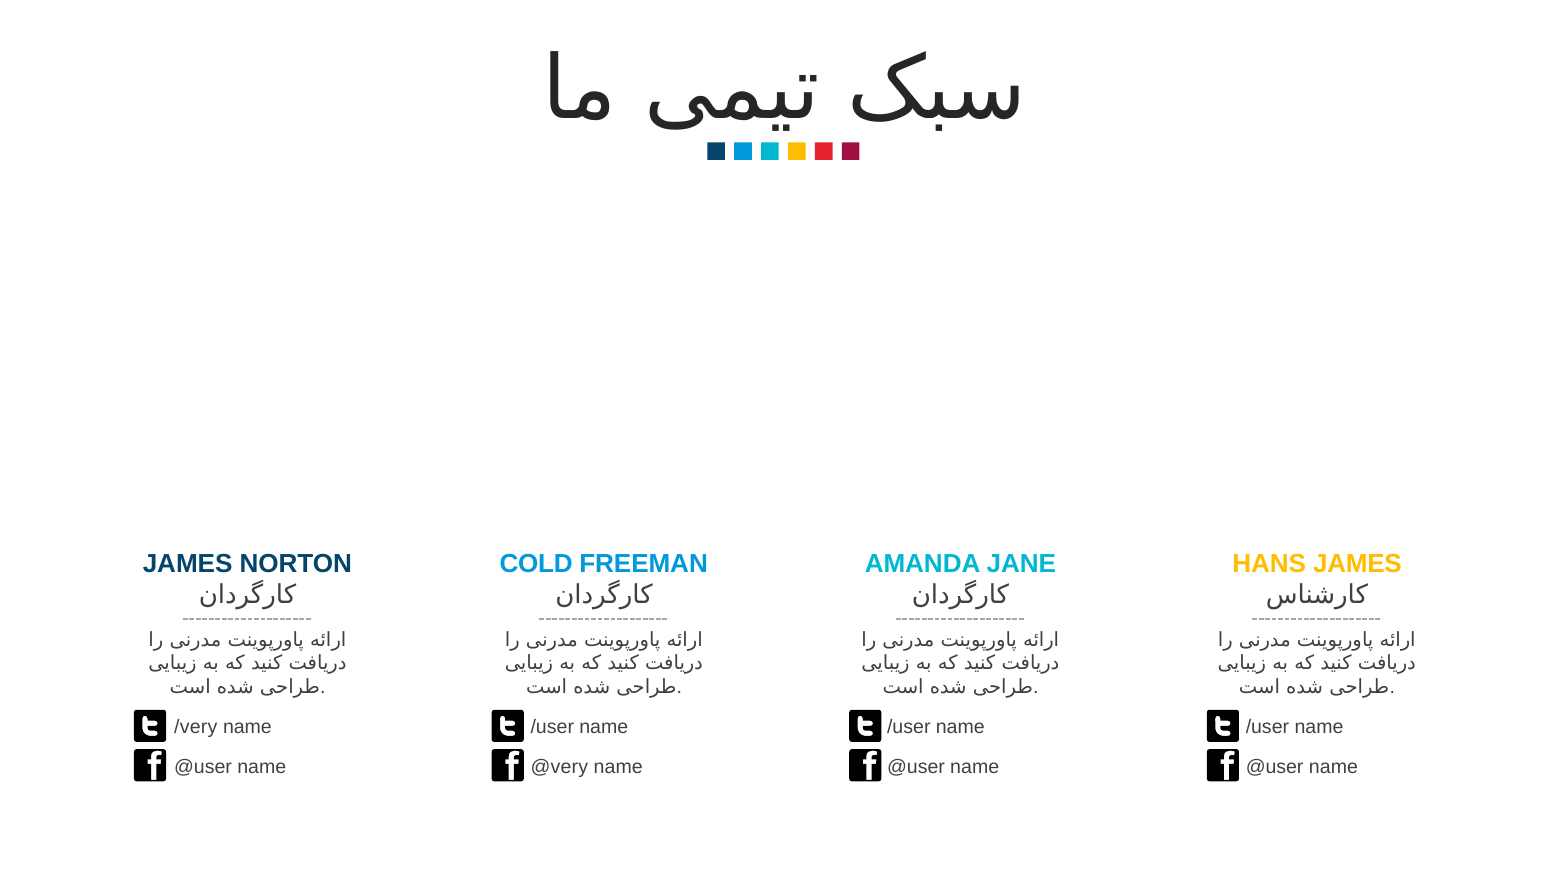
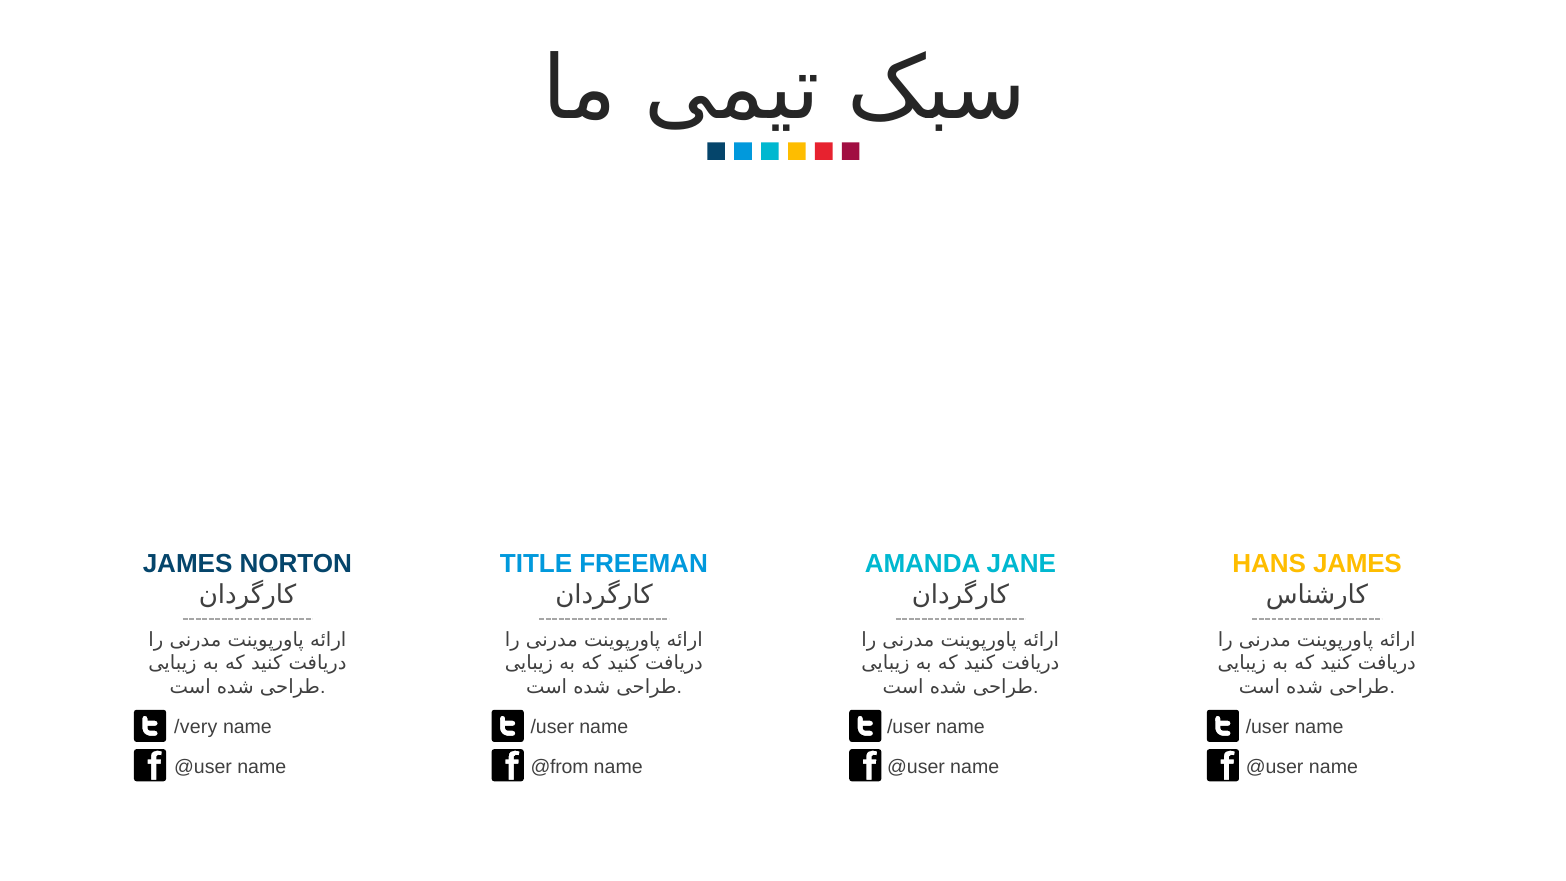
COLD: COLD -> TITLE (536, 564)
@very: @very -> @from (560, 766)
